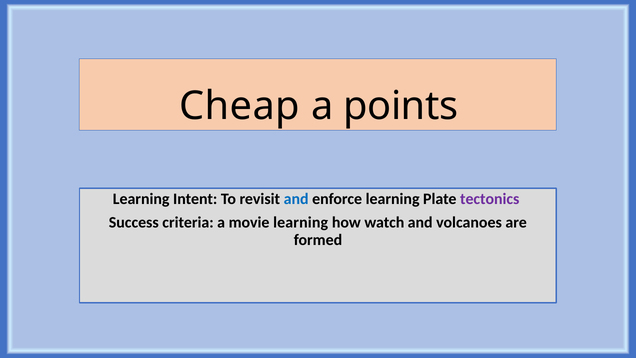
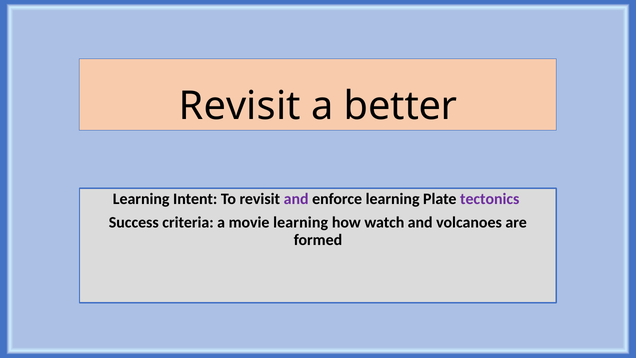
Cheap: Cheap -> Revisit (240, 106)
points: points -> better (401, 106)
and colour: blue -> purple (296, 199)
